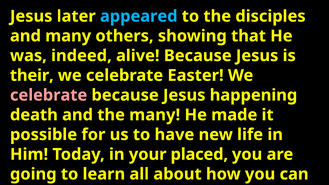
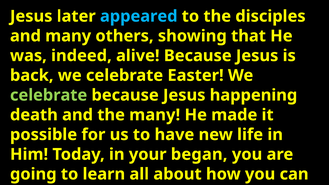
their: their -> back (32, 75)
celebrate colour: pink -> light green (49, 95)
placed: placed -> began (199, 154)
